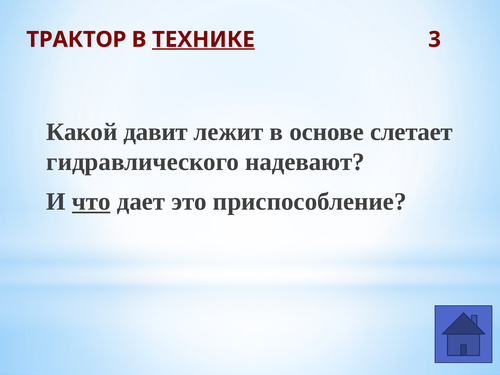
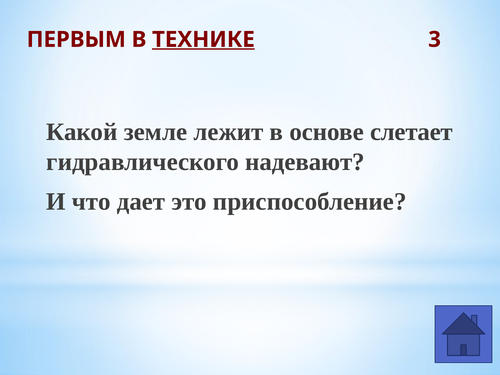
ТРАКТОР: ТРАКТОР -> ПЕРВЫМ (76, 40)
давит: давит -> земле (156, 132)
что underline: present -> none (91, 202)
